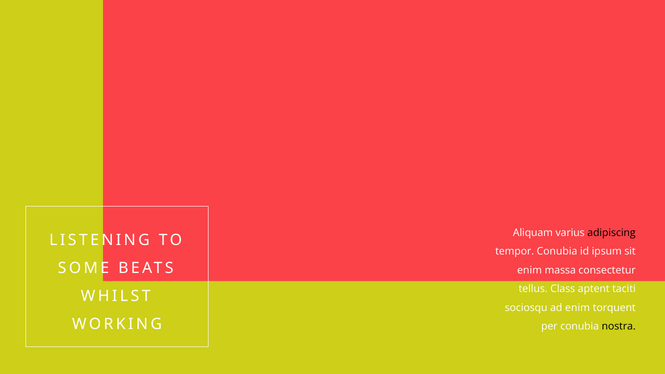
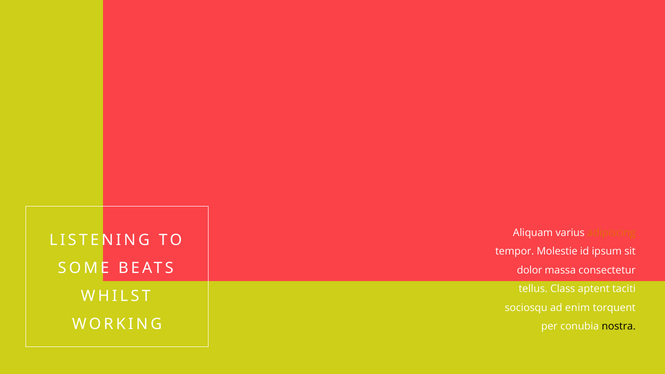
adipiscing colour: black -> orange (611, 233)
tempor Conubia: Conubia -> Molestie (557, 252)
enim: enim -> dolor (530, 270)
